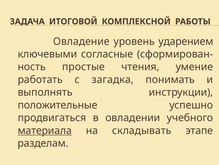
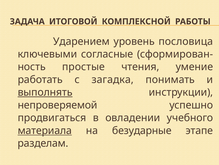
Овладение: Овладение -> Ударением (81, 41)
ударением: ударением -> пословица (186, 41)
выполнять underline: none -> present (45, 92)
положительные: положительные -> непроверяемой (58, 105)
складывать: складывать -> безударные (142, 130)
